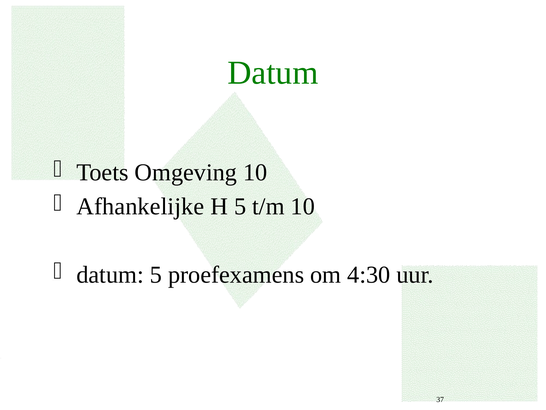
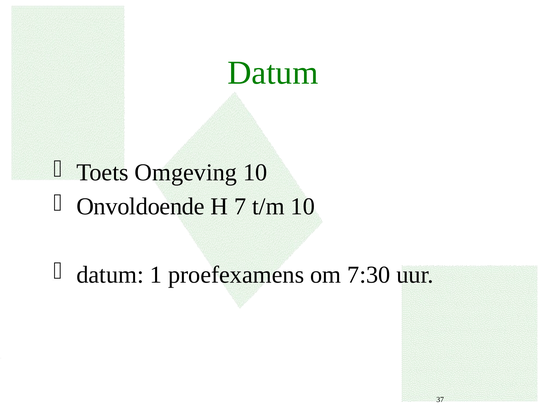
Afhankelijke: Afhankelijke -> Onvoldoende (141, 206)
H 5: 5 -> 7 (240, 206)
datum 5: 5 -> 1 (156, 274)
4:30: 4:30 -> 7:30 (369, 274)
